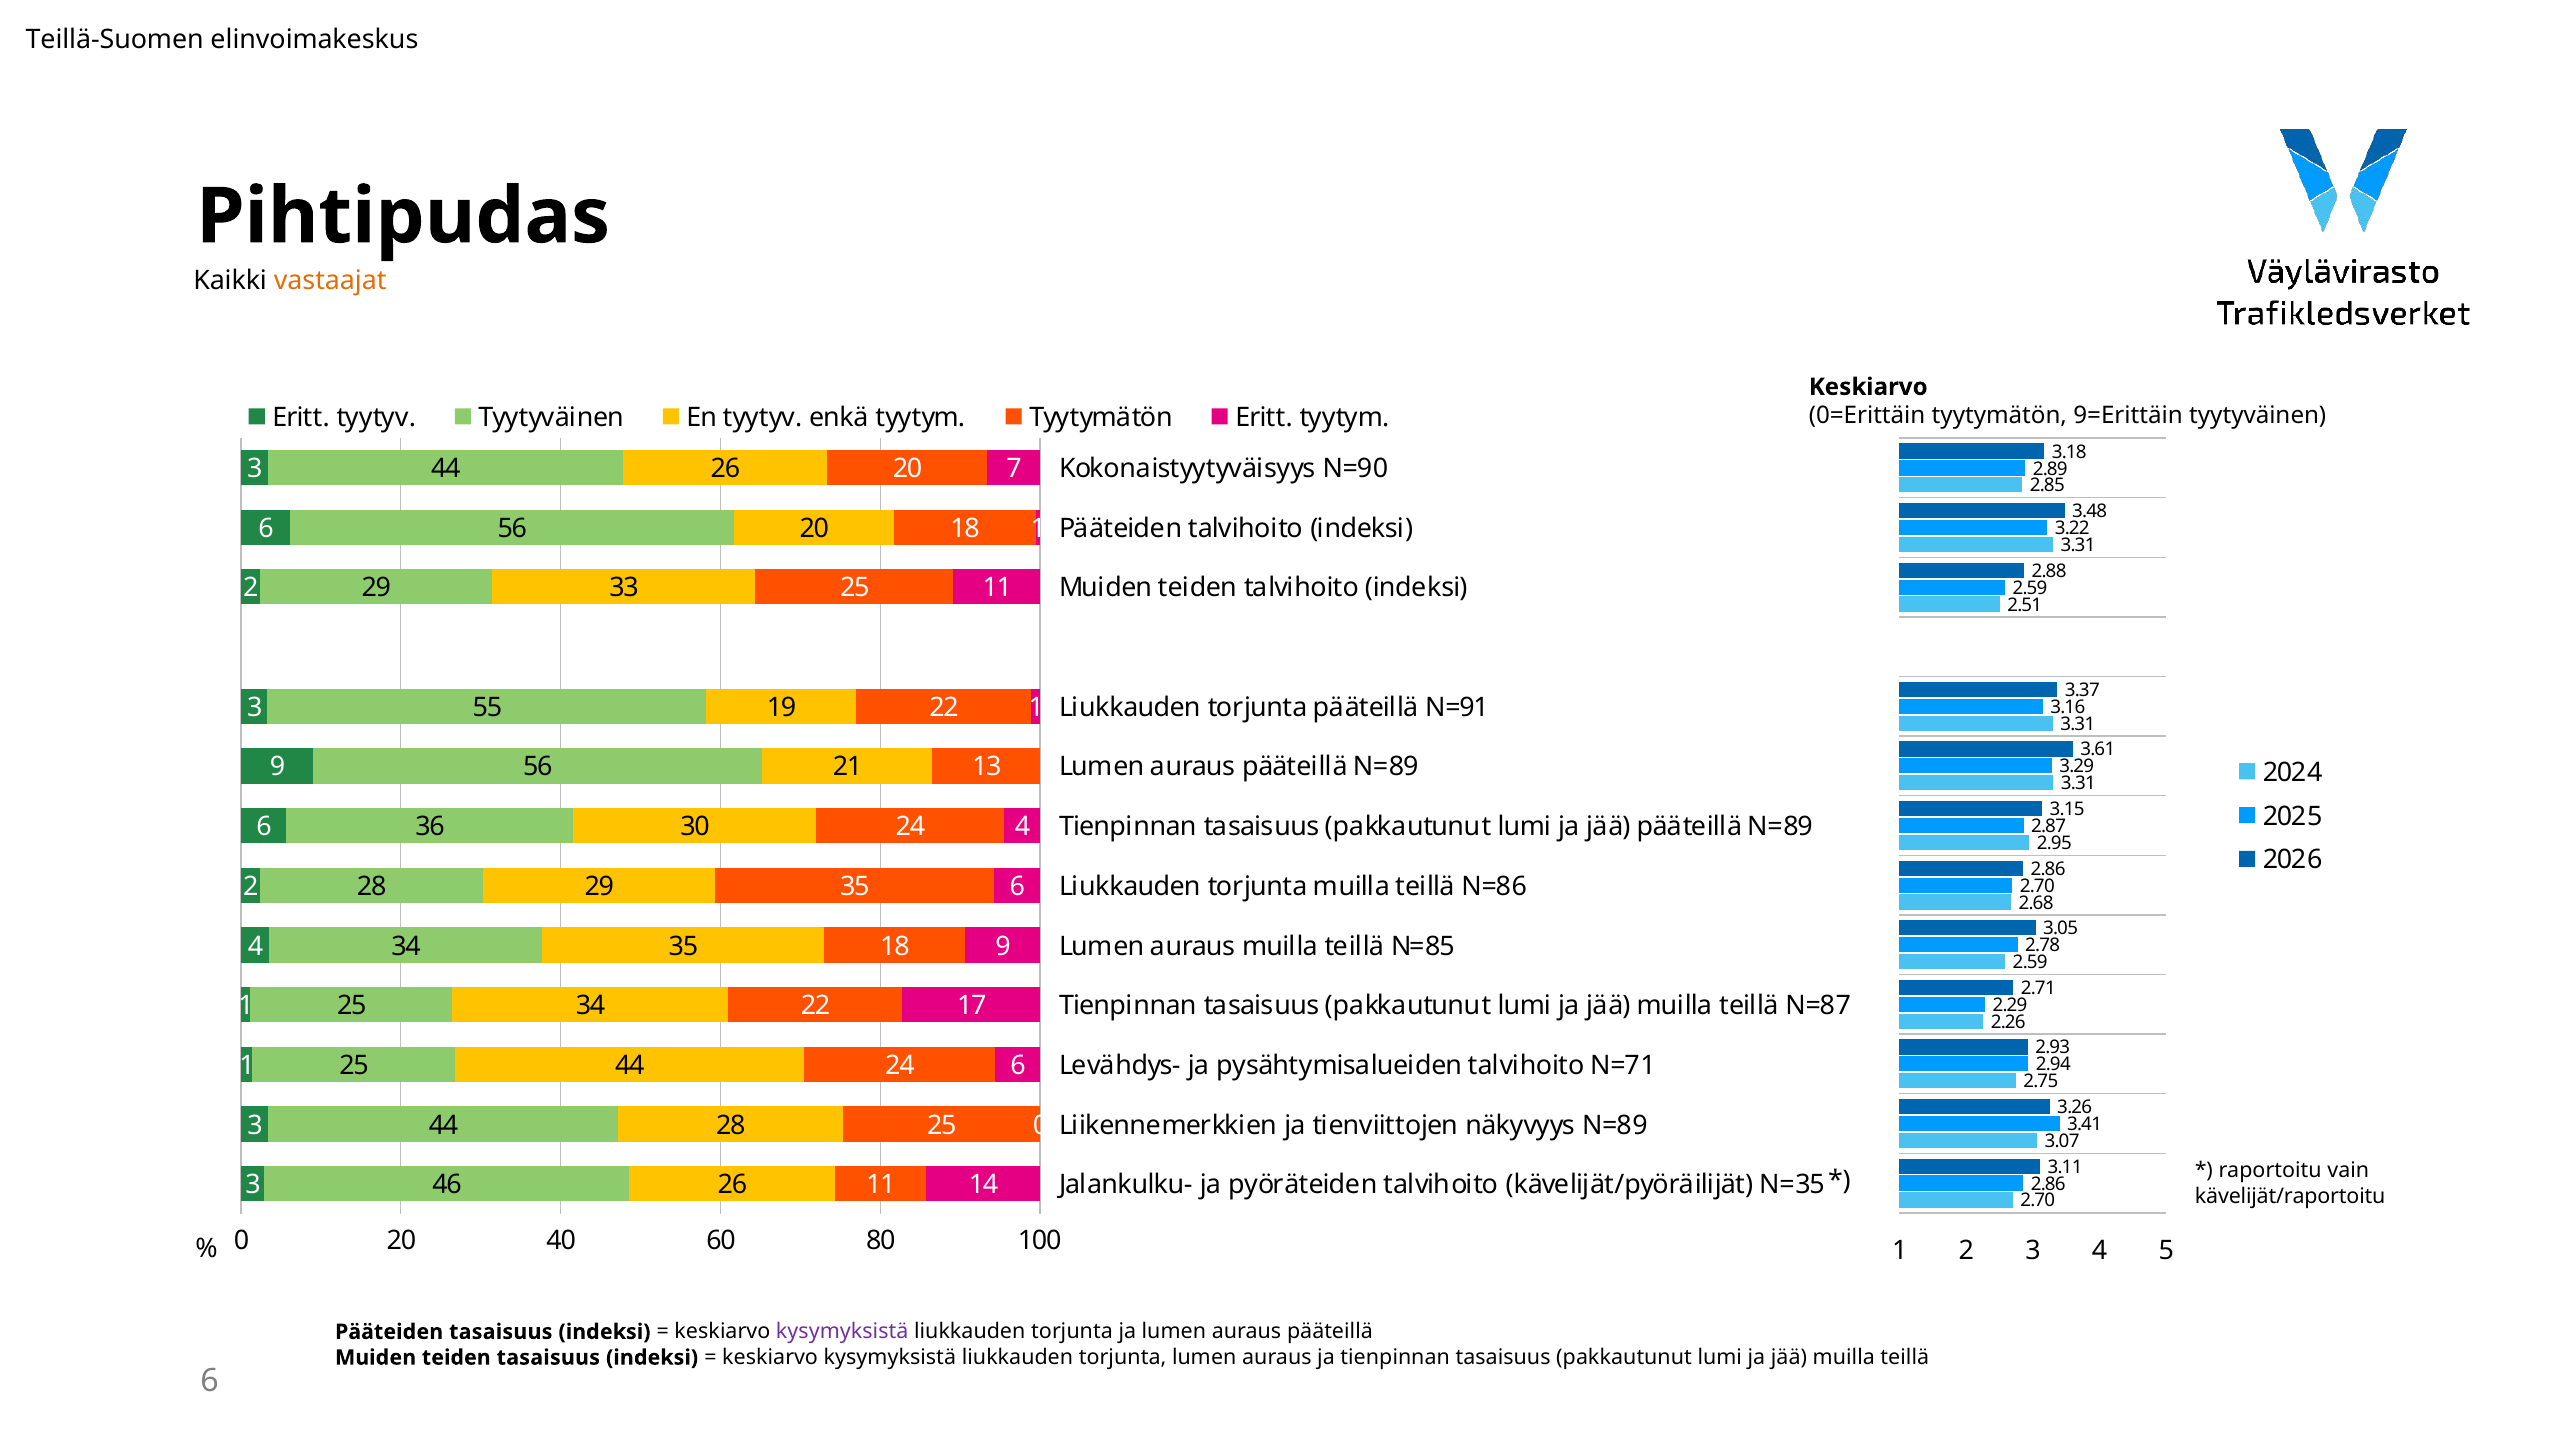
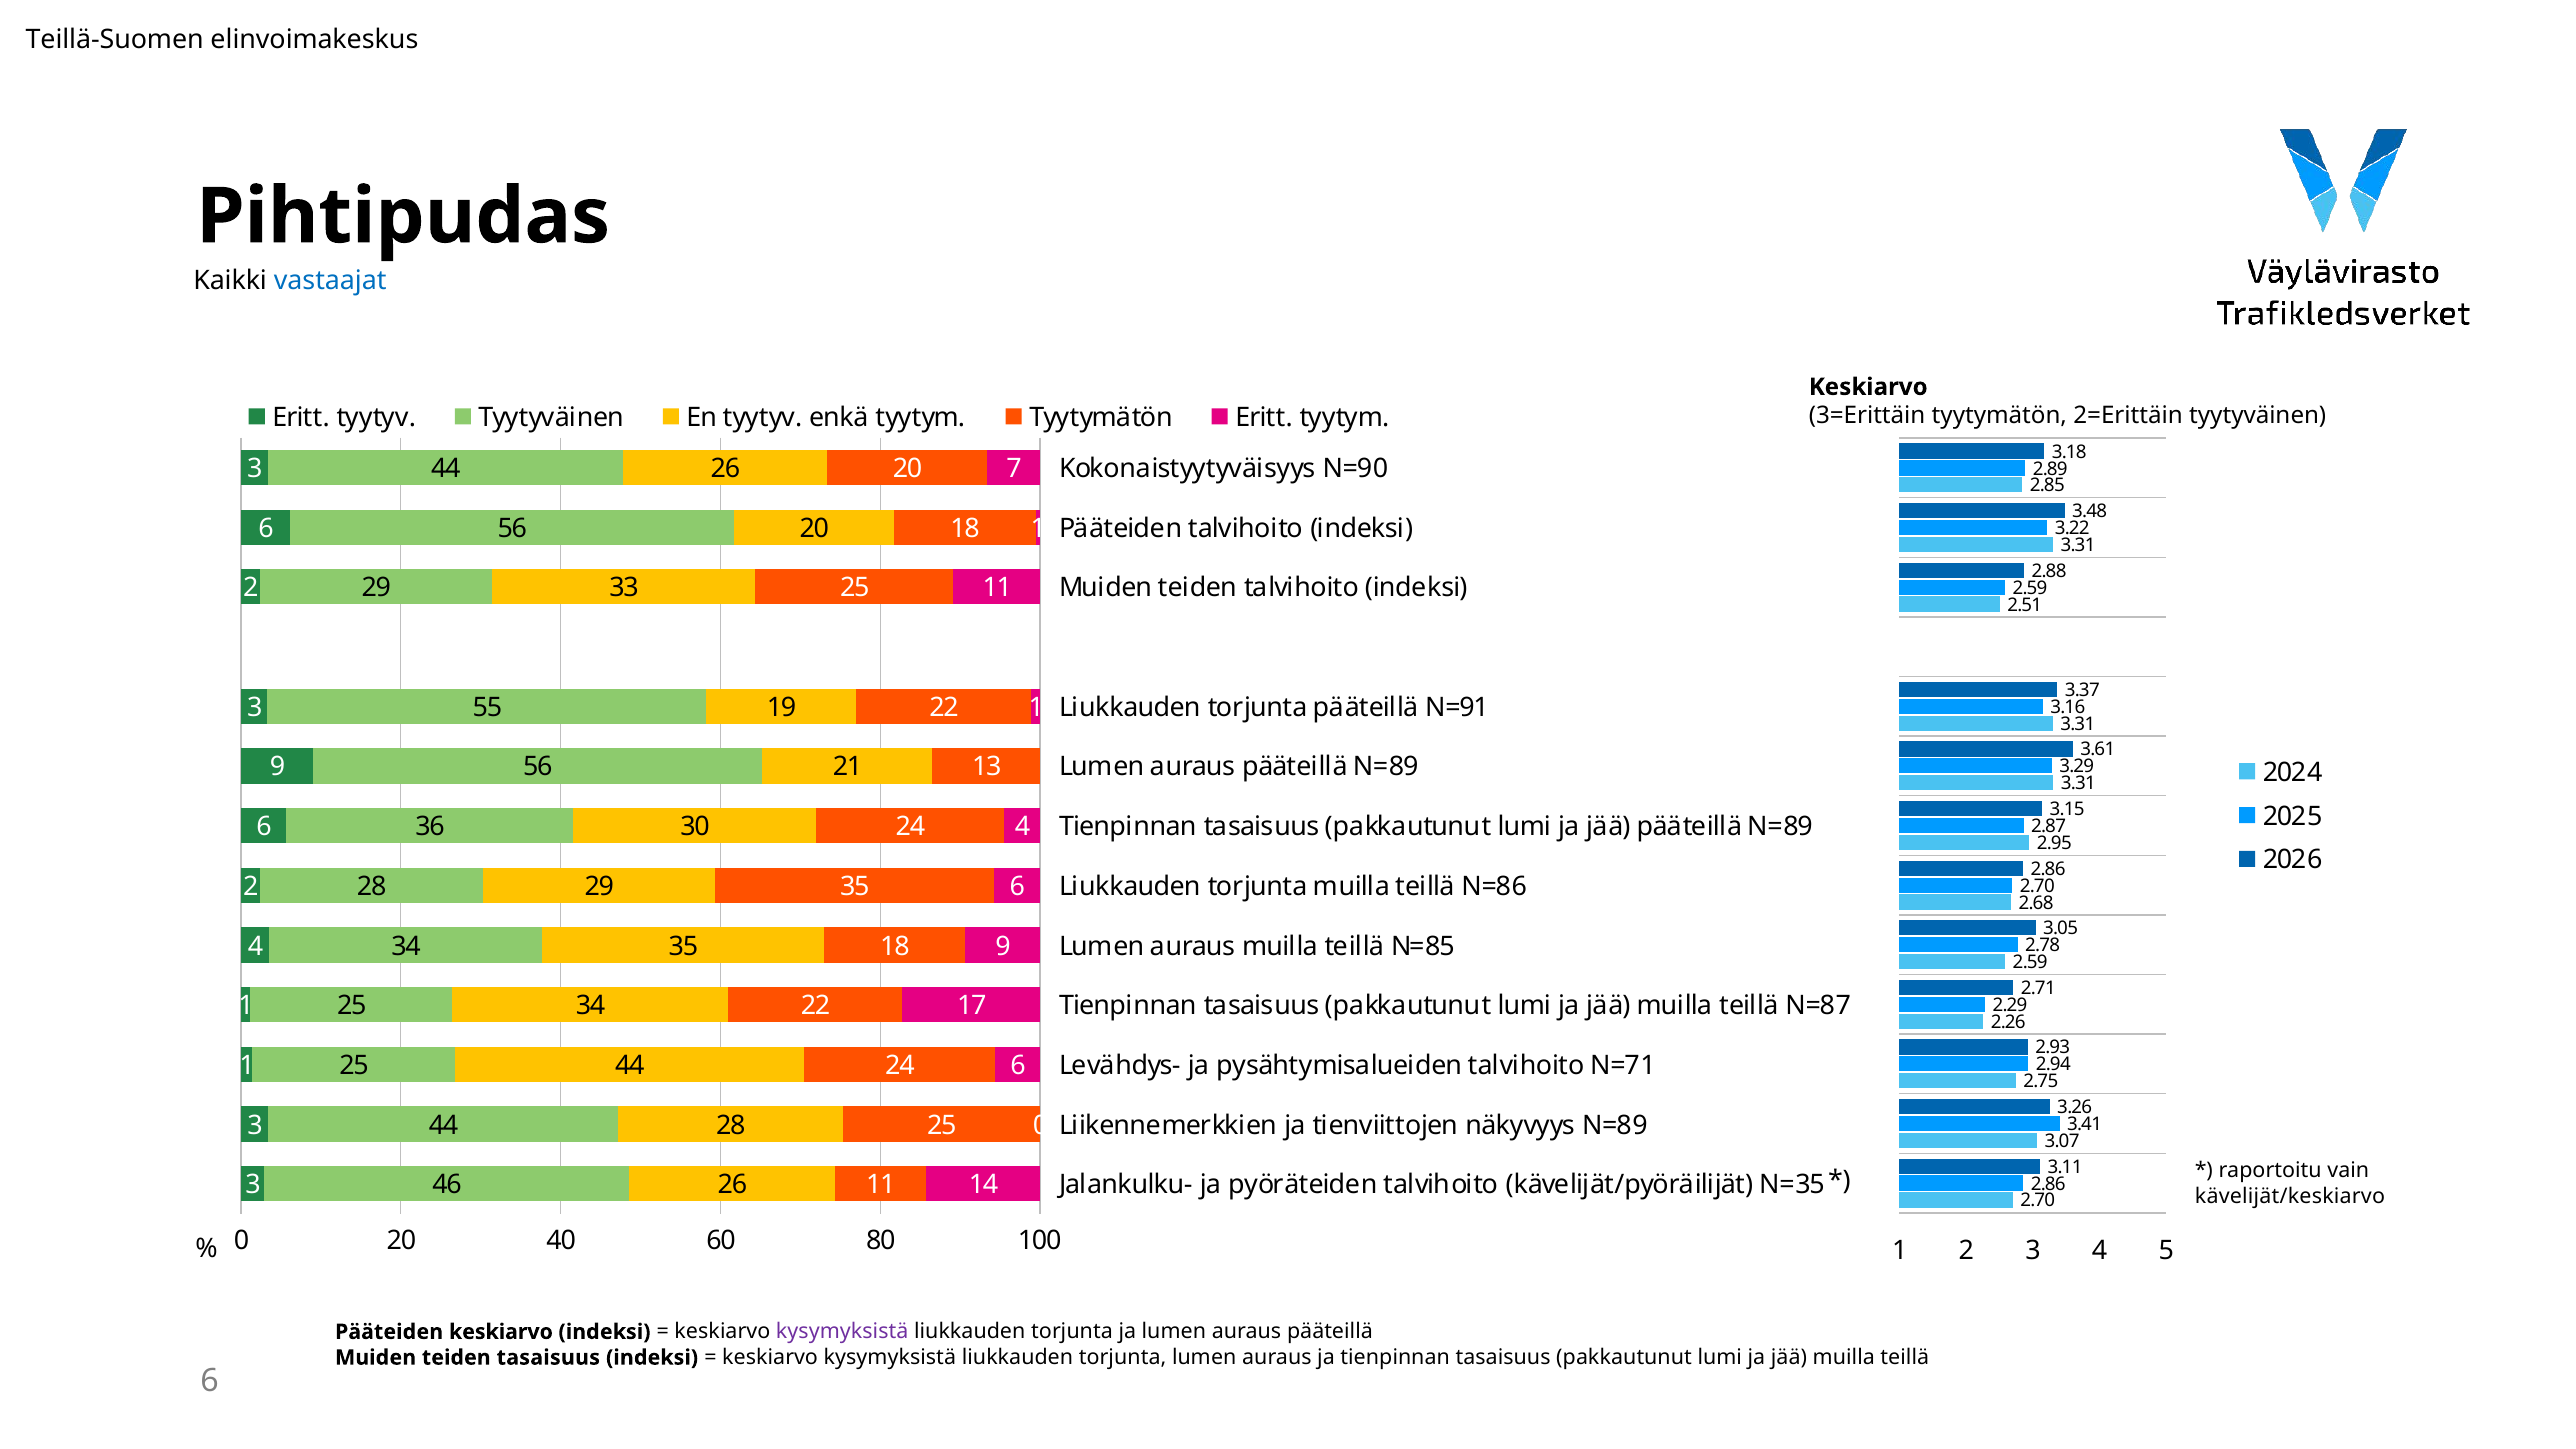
vastaajat colour: orange -> blue (330, 280)
0=Erittäin: 0=Erittäin -> 3=Erittäin (1867, 416)
9=Erittäin: 9=Erittäin -> 2=Erittäin (2128, 416)
kävelijät/raportoitu: kävelijät/raportoitu -> kävelijät/keskiarvo (2290, 1196)
Pääteiden tasaisuus: tasaisuus -> keskiarvo (501, 1332)
